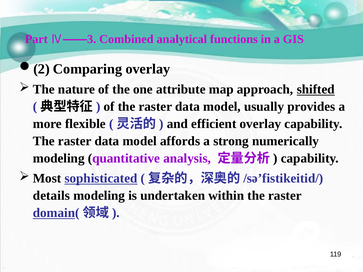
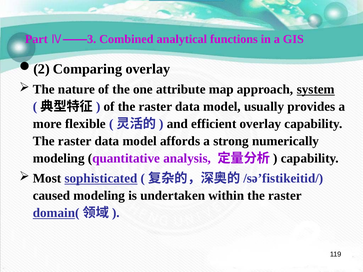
shifted: shifted -> system (316, 89)
details: details -> caused (51, 196)
